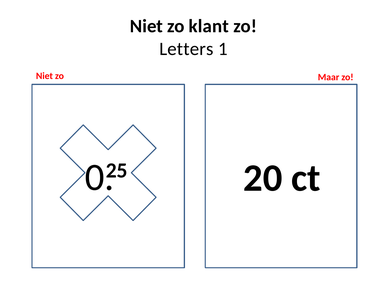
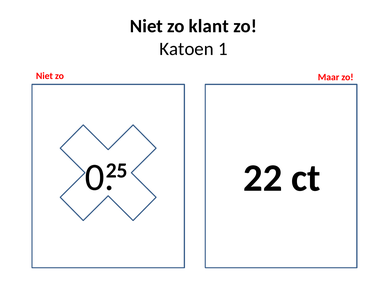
Letters: Letters -> Katoen (187, 49)
20: 20 -> 22 (263, 178)
